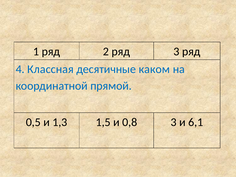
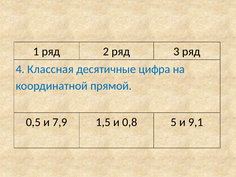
каком: каком -> цифра (154, 69)
1,3: 1,3 -> 7,9 (60, 122)
0,8 3: 3 -> 5 (174, 122)
6,1: 6,1 -> 9,1 (196, 122)
